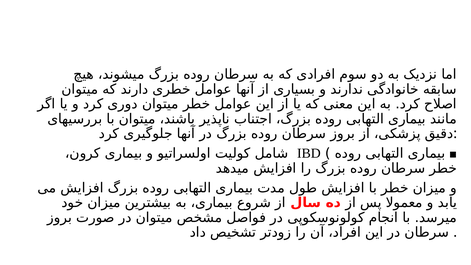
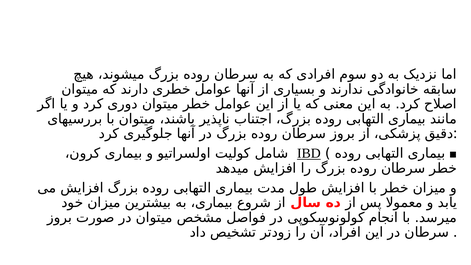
IBD underline: none -> present (309, 153)
